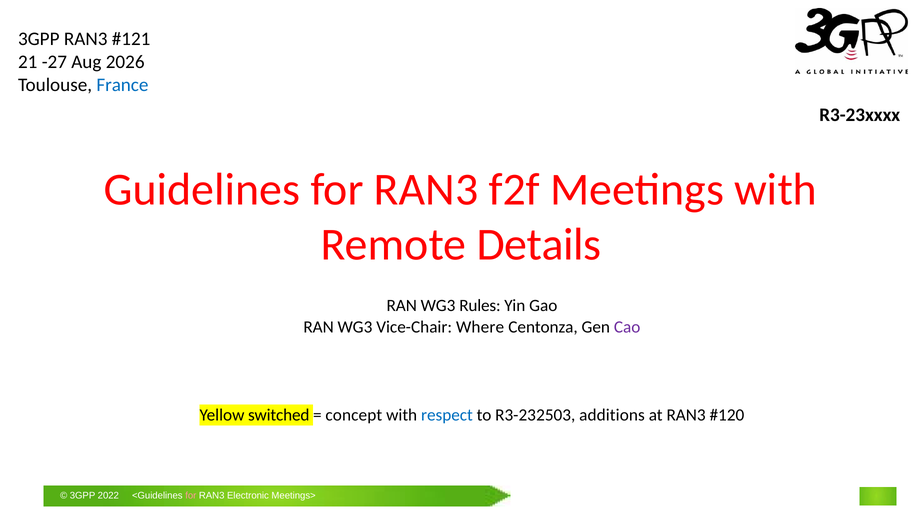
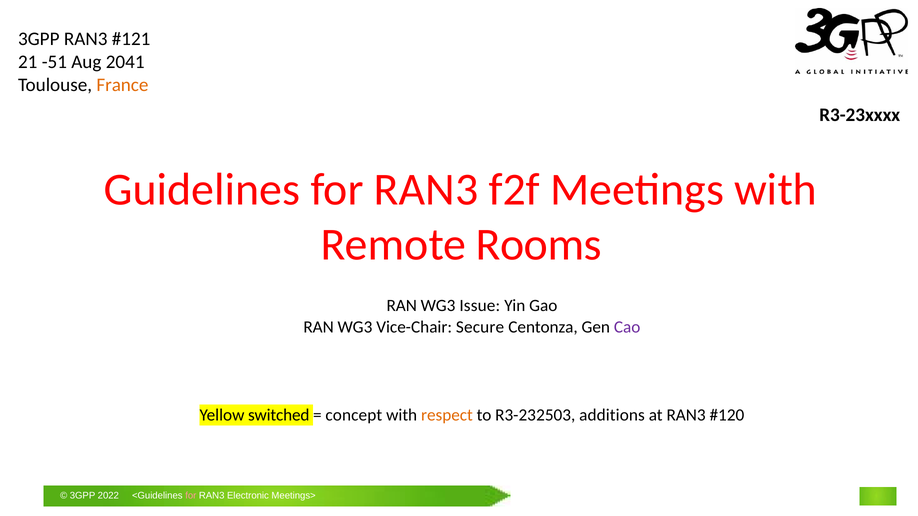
-27: -27 -> -51 (54, 62)
2026: 2026 -> 2041 (125, 62)
France colour: blue -> orange (122, 85)
Details: Details -> Rooms (539, 245)
Rules: Rules -> Issue (480, 306)
Where: Where -> Secure (480, 327)
respect colour: blue -> orange (447, 415)
